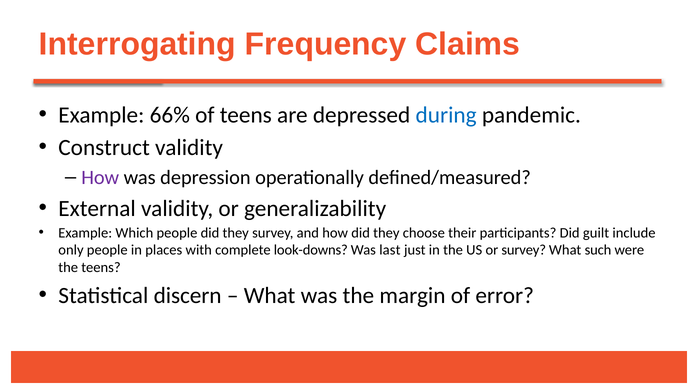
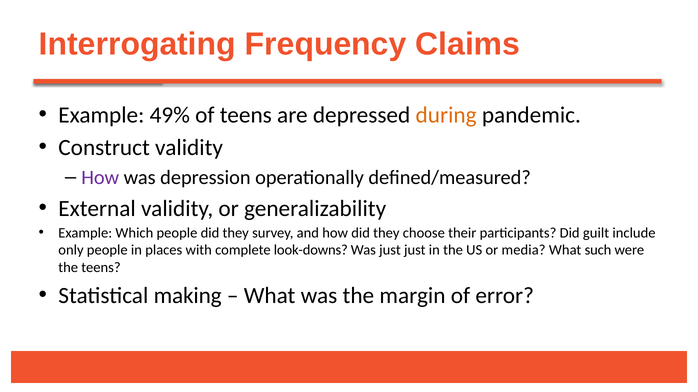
66%: 66% -> 49% (170, 115)
during colour: blue -> orange (446, 115)
Was last: last -> just (390, 251)
or survey: survey -> media (524, 251)
discern: discern -> making (188, 296)
